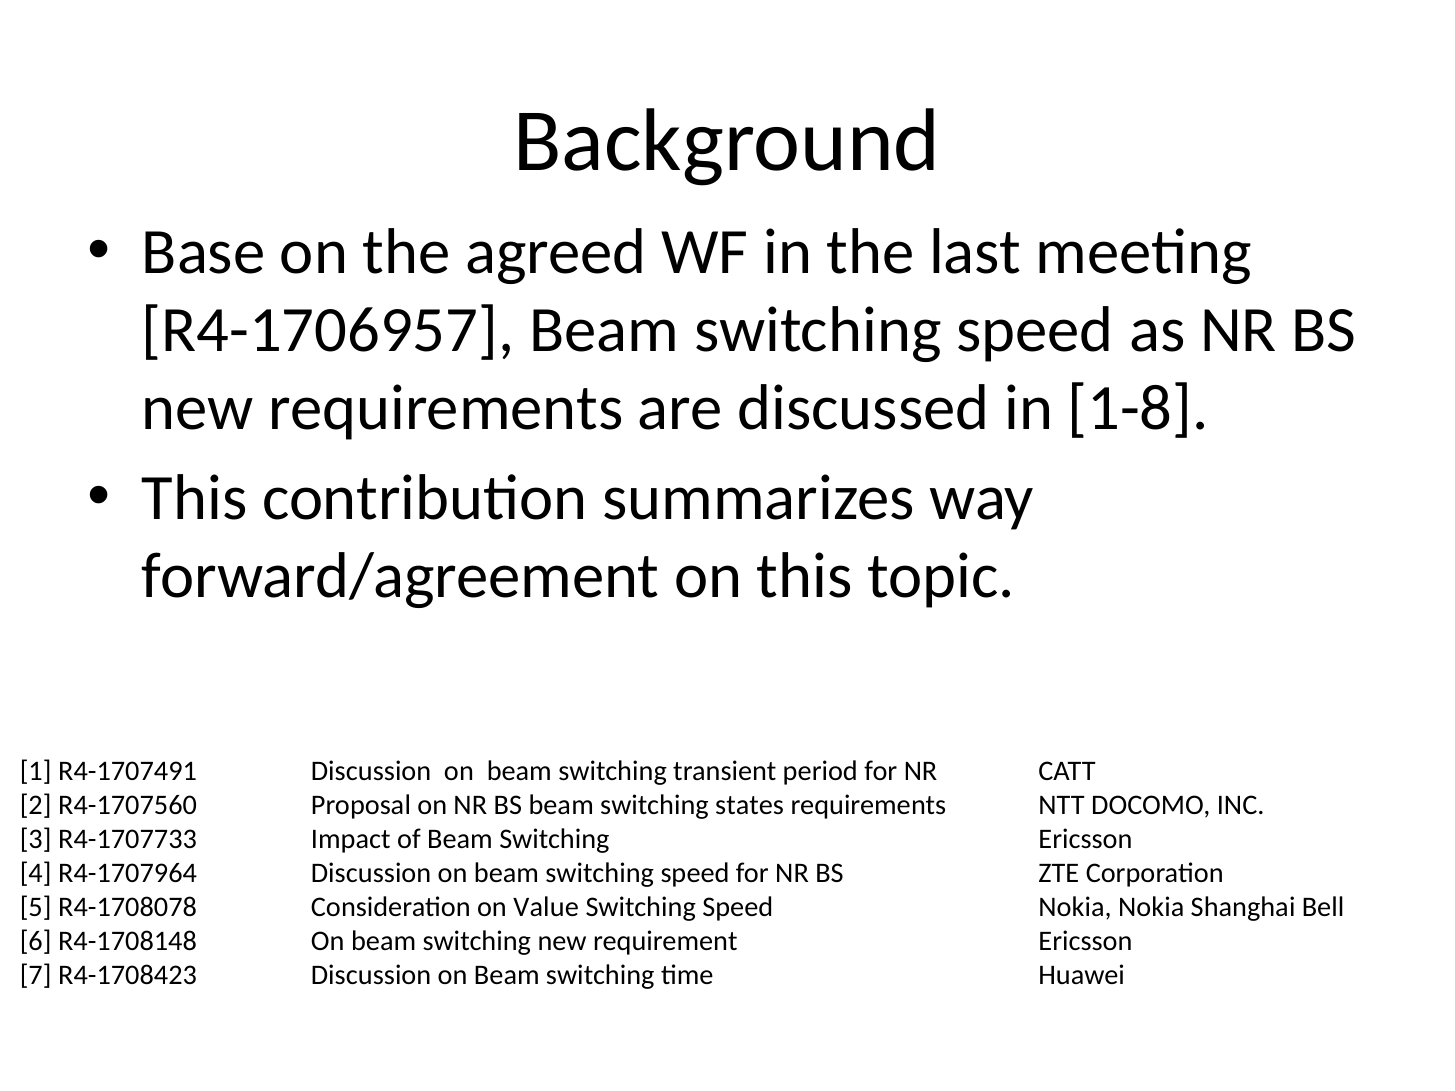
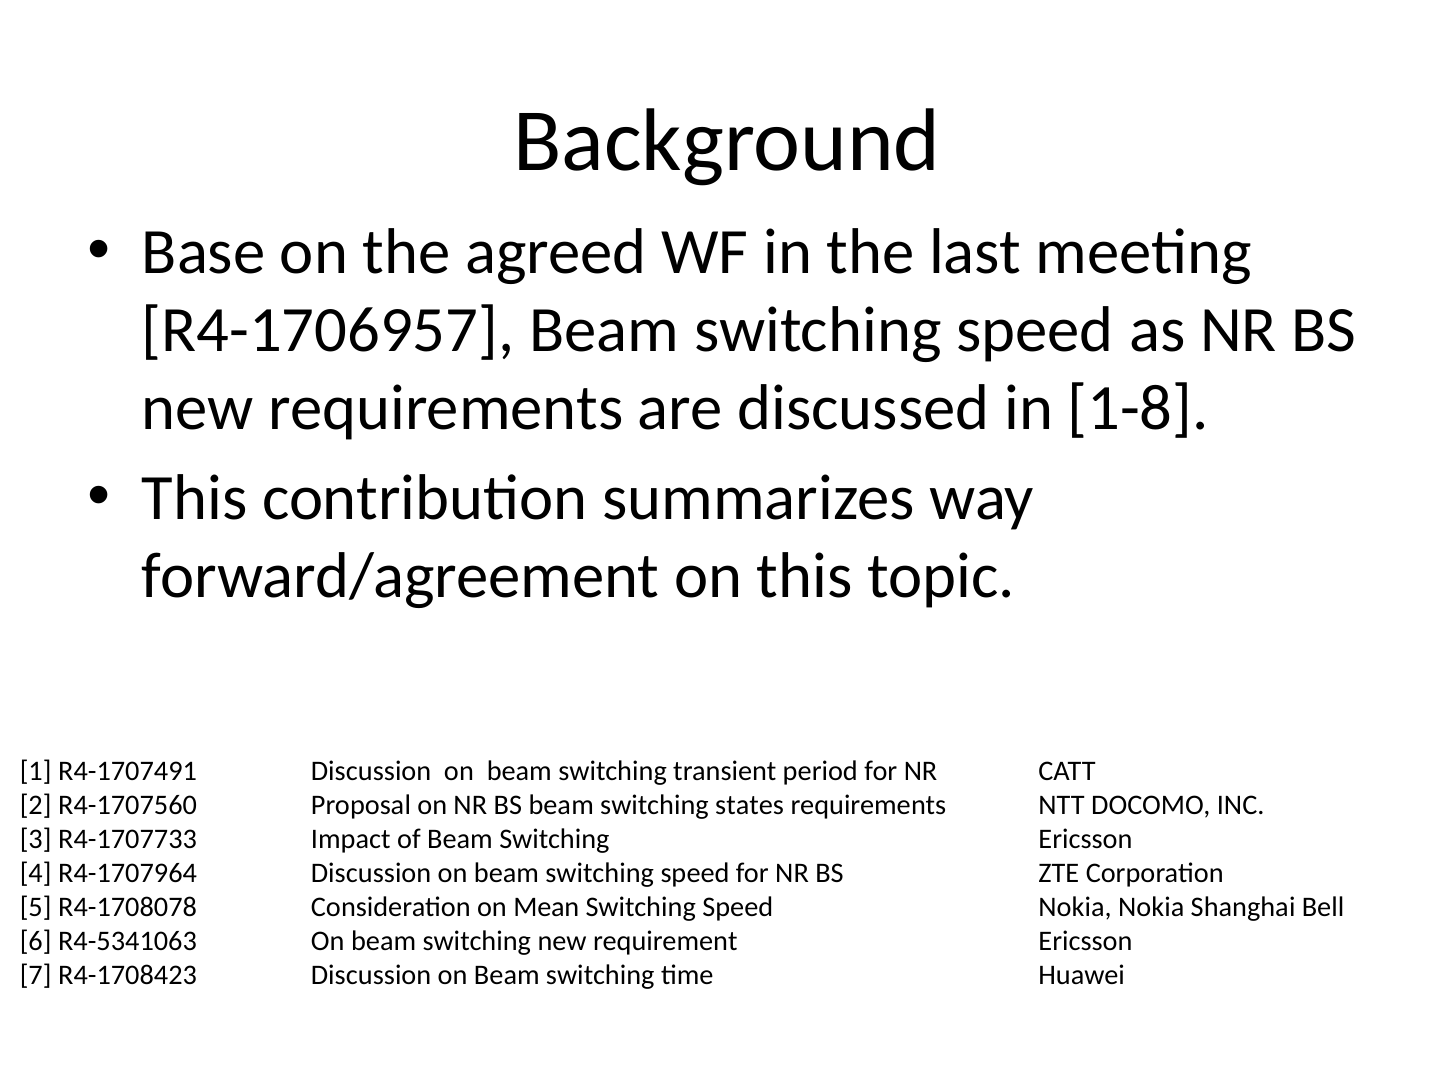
Value: Value -> Mean (546, 907)
R4-1708148: R4-1708148 -> R4-5341063 (127, 941)
